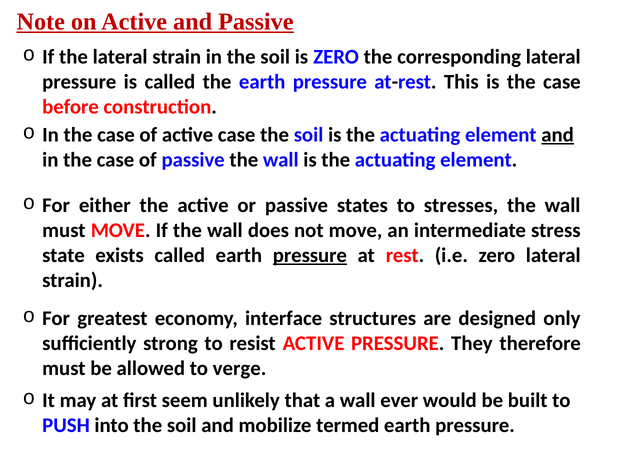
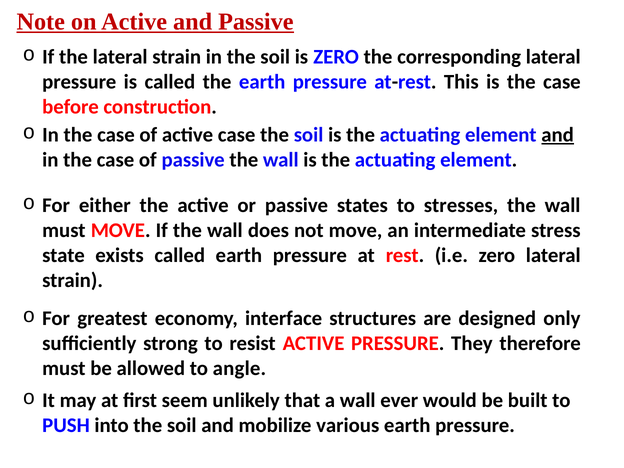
pressure underline: present -> none (310, 255)
verge: verge -> angle (239, 368)
termed: termed -> various (348, 425)
